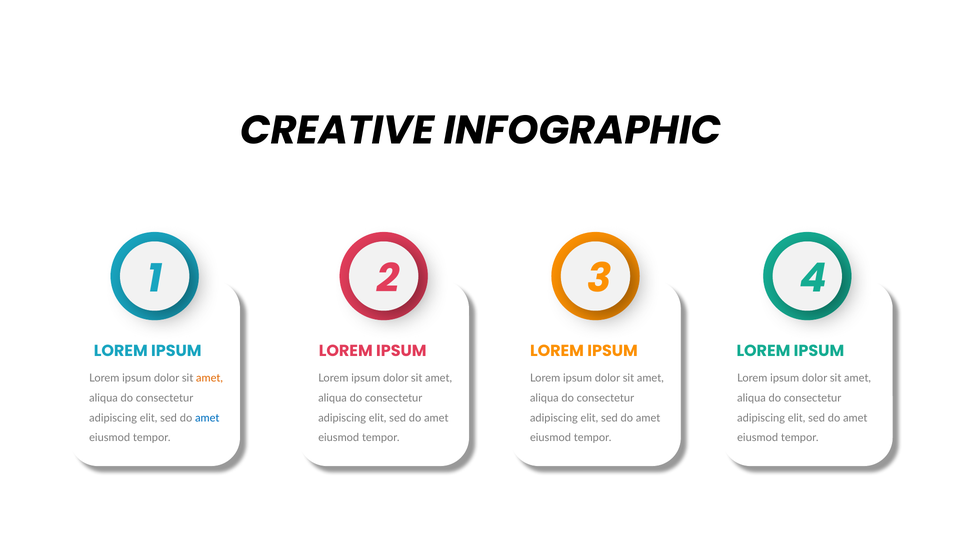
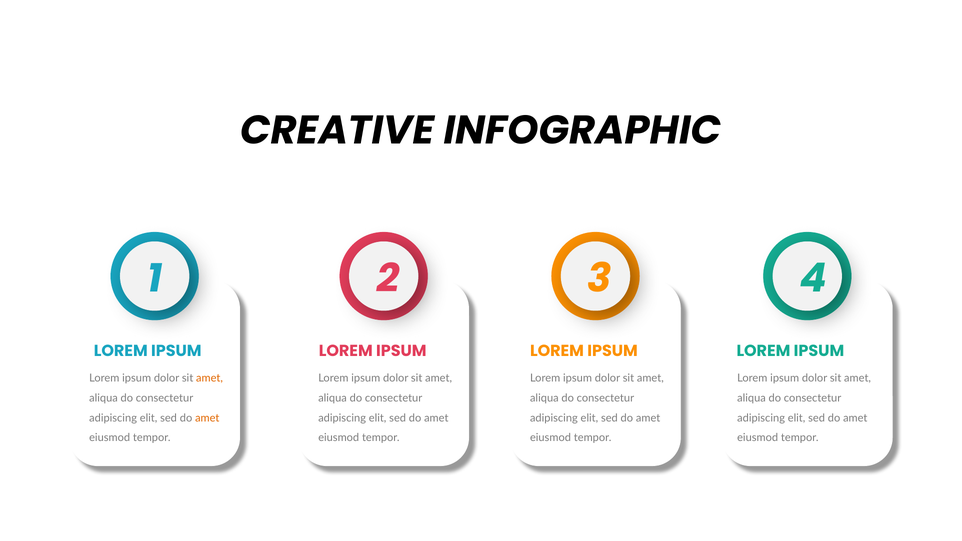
amet colour: blue -> orange (207, 418)
